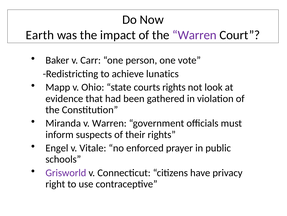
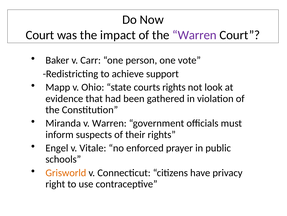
Earth: Earth -> Court (40, 35)
lunatics: lunatics -> support (162, 74)
Grisworld colour: purple -> orange (66, 172)
